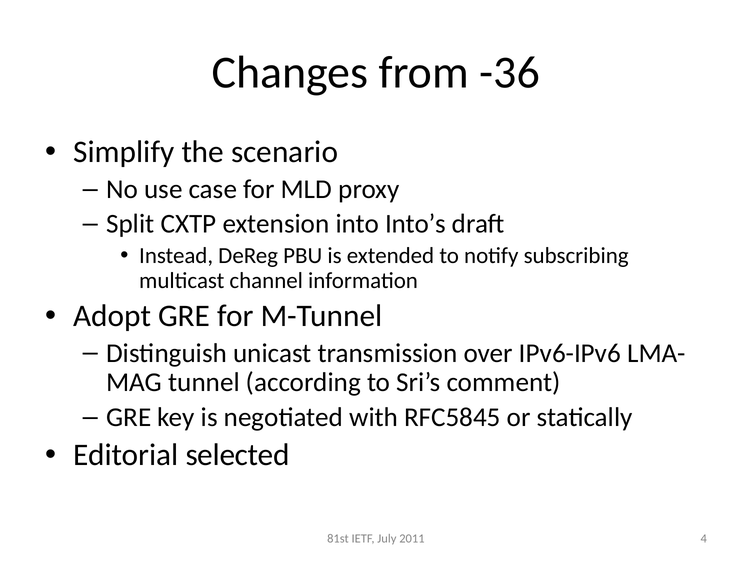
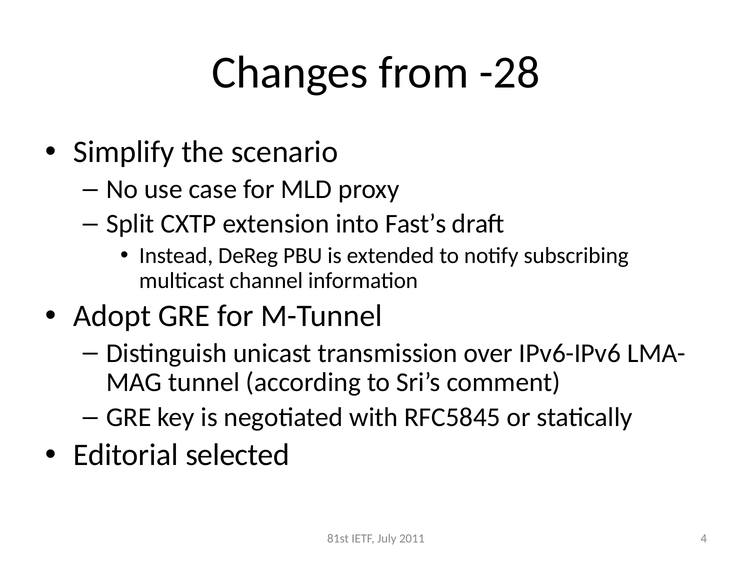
-36: -36 -> -28 (510, 73)
Into’s: Into’s -> Fast’s (416, 224)
